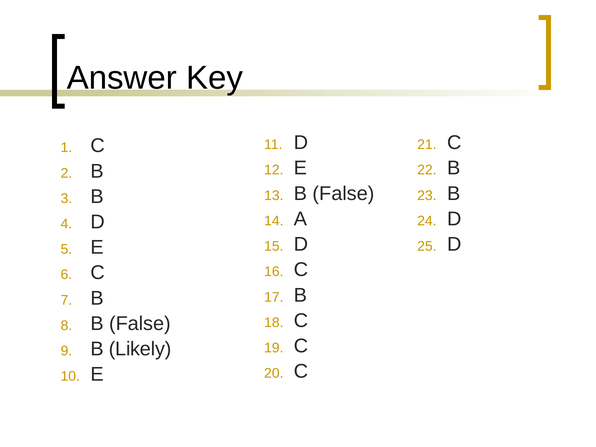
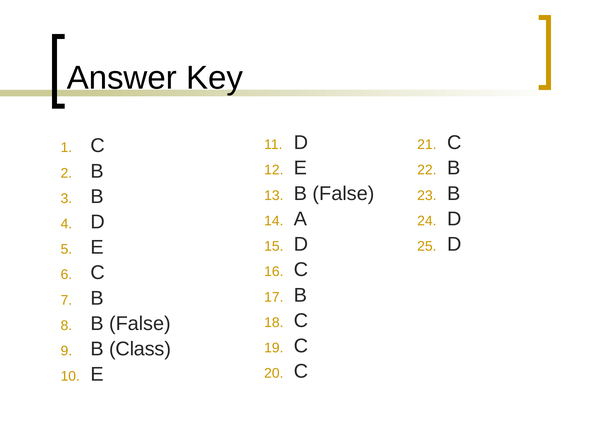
Likely: Likely -> Class (140, 349)
